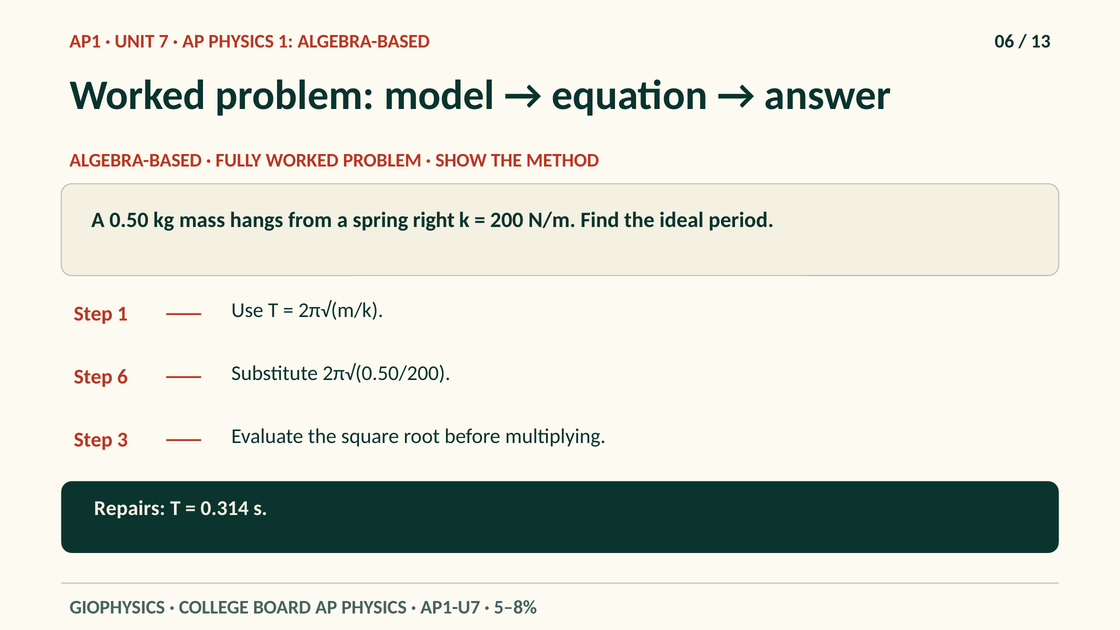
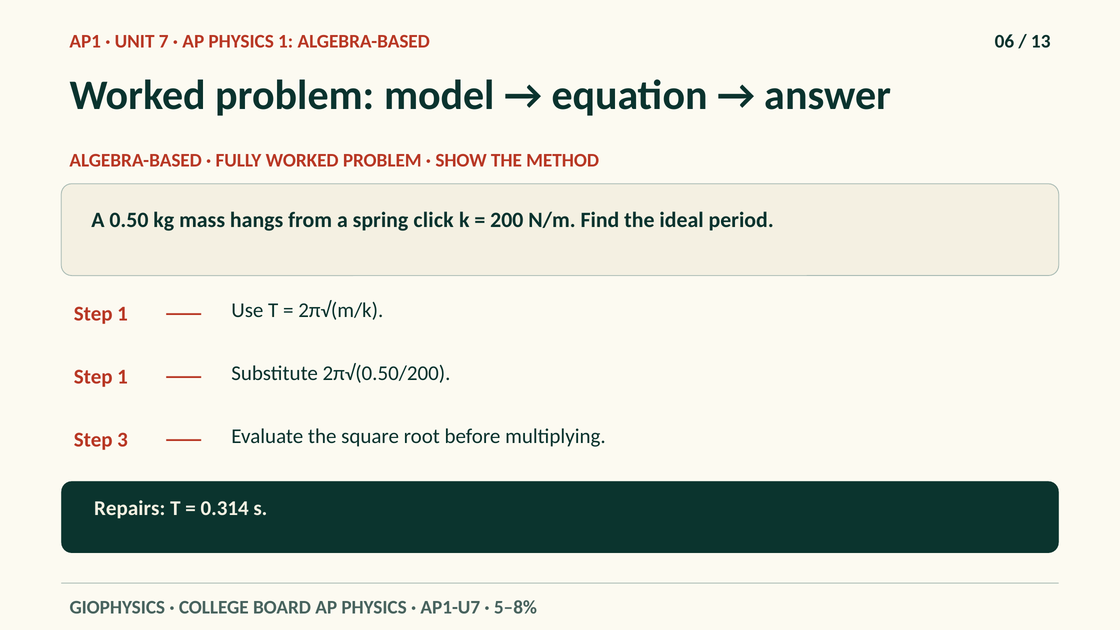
right: right -> click (434, 220)
6: 6 -> 1 (123, 377)
